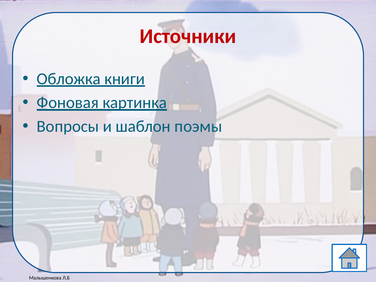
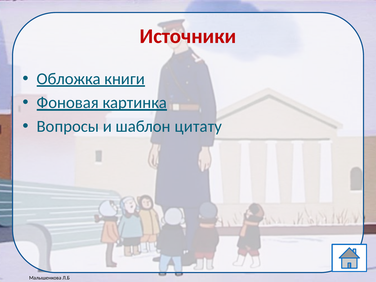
поэмы: поэмы -> цитату (198, 126)
